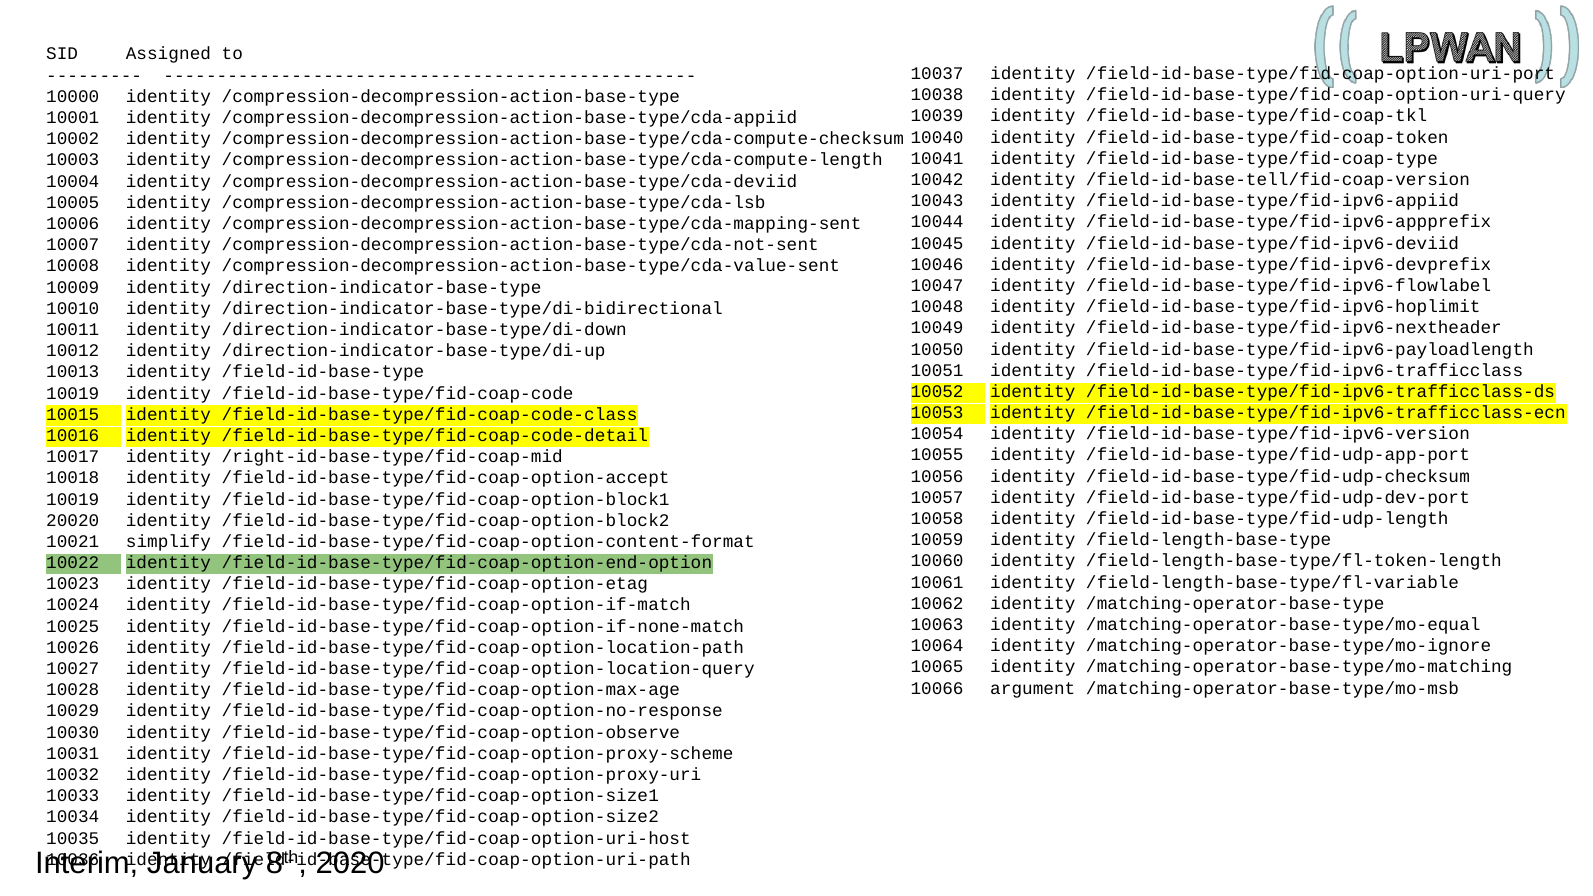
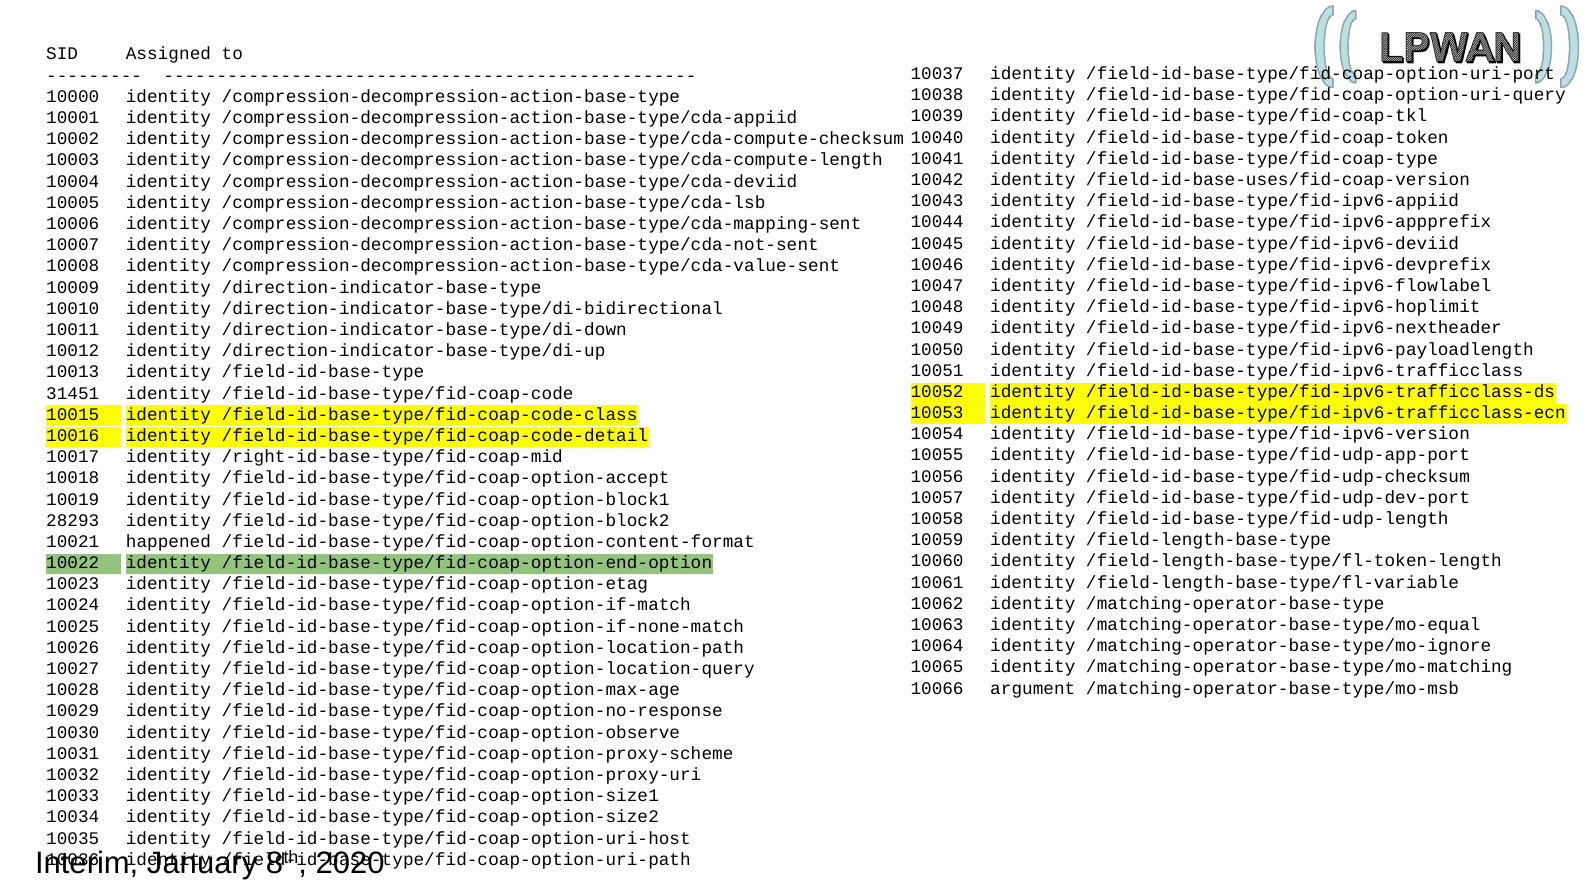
/field-id-base-tell/fid-coap-version: /field-id-base-tell/fid-coap-version -> /field-id-base-uses/fid-coap-version (1278, 180)
10019: 10019 -> 31451 (73, 393)
20020: 20020 -> 28293 (73, 520)
simplify: simplify -> happened (168, 542)
